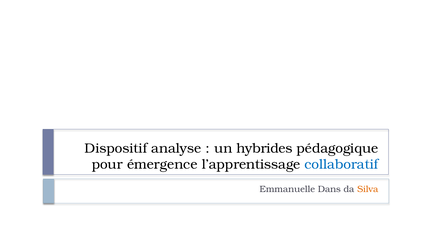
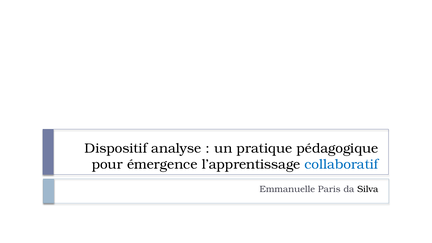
hybrides: hybrides -> pratique (264, 148)
Dans: Dans -> Paris (329, 189)
Silva colour: orange -> black (368, 189)
